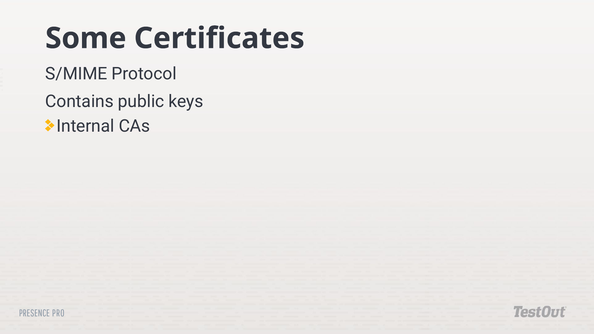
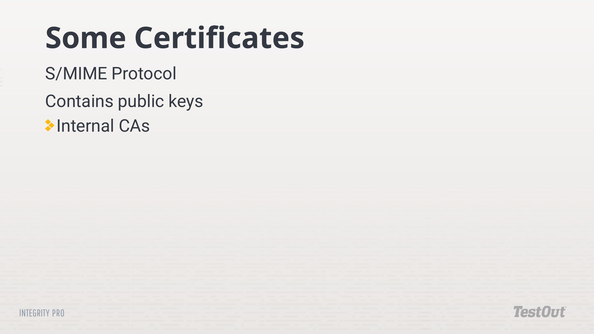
PRESENCE: PRESENCE -> INTEGRITY (34, 313)
